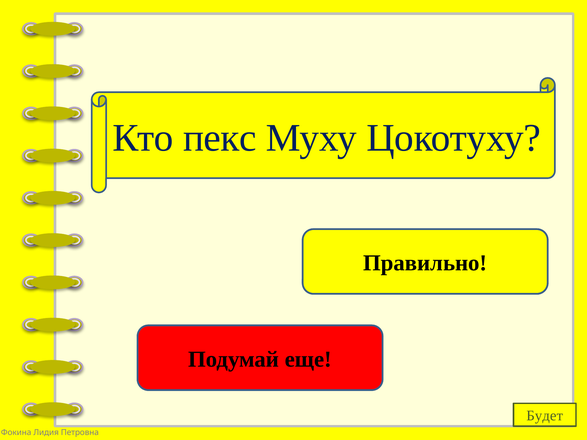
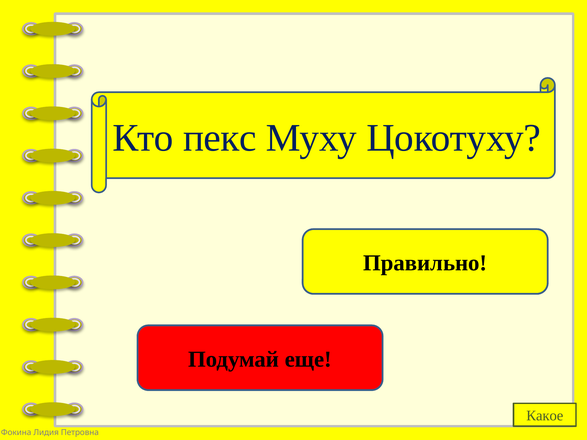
Будет: Будет -> Какое (545, 416)
